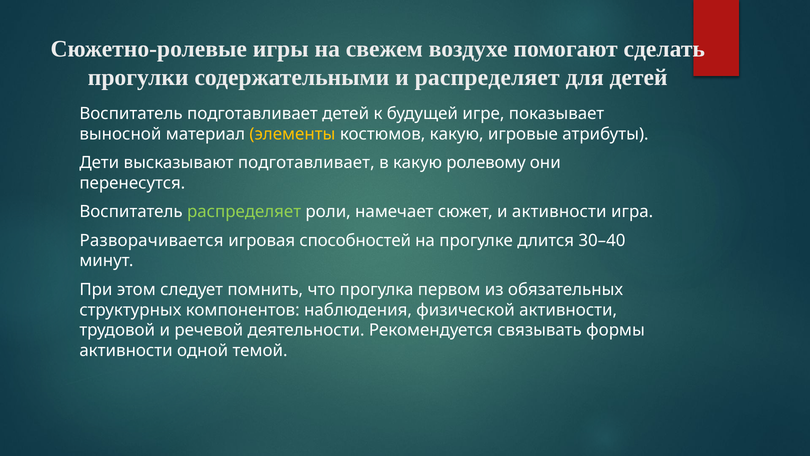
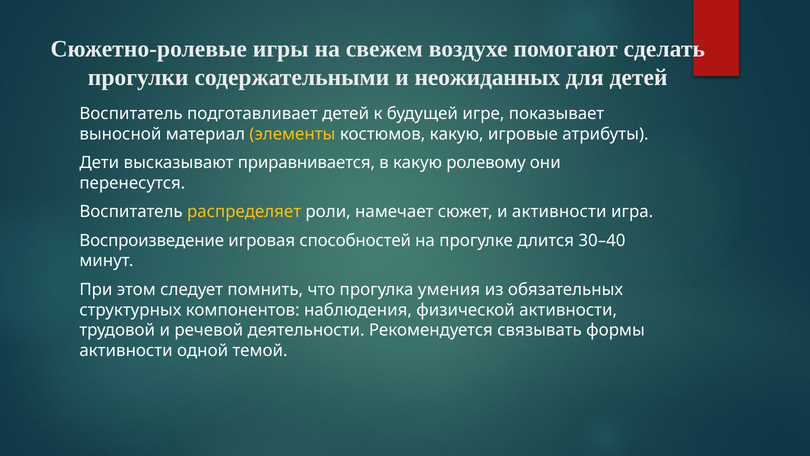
и распределяет: распределяет -> неожиданных (487, 77)
высказывают подготавливает: подготавливает -> приравнивается (306, 163)
распределяет colour: light green -> yellow (244, 212)
Разворачивается: Разворачивается -> Воспроизведение (152, 240)
первом: первом -> умения (449, 289)
